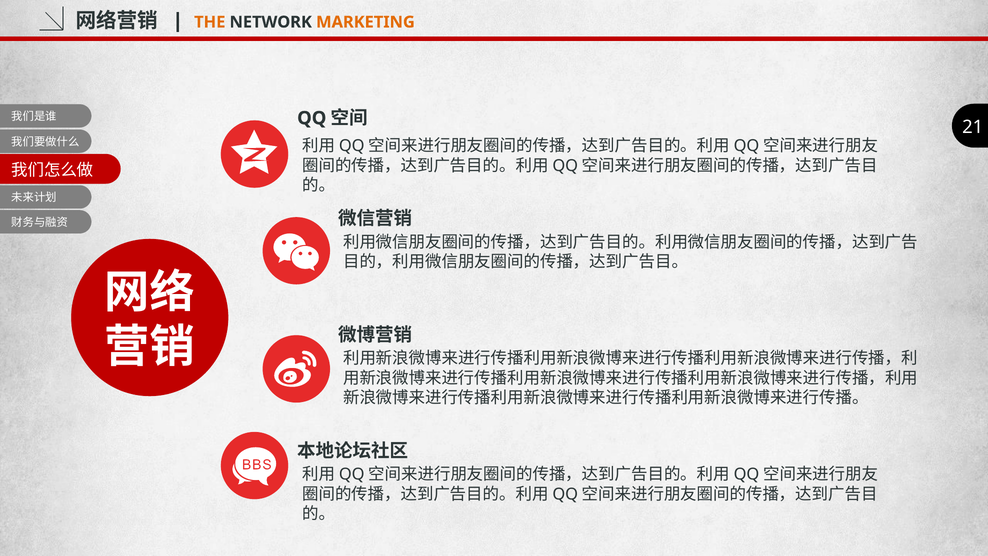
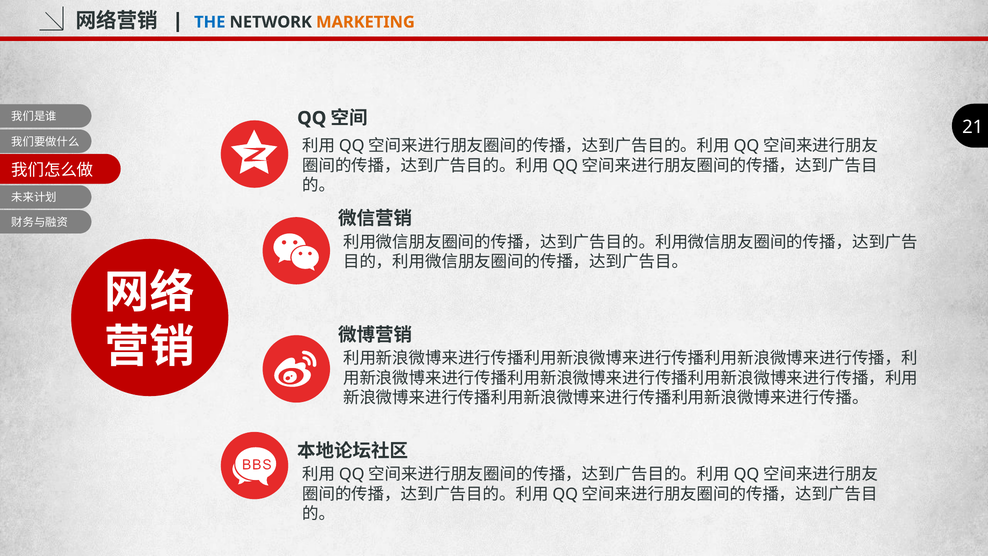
THE colour: orange -> blue (210, 22)
